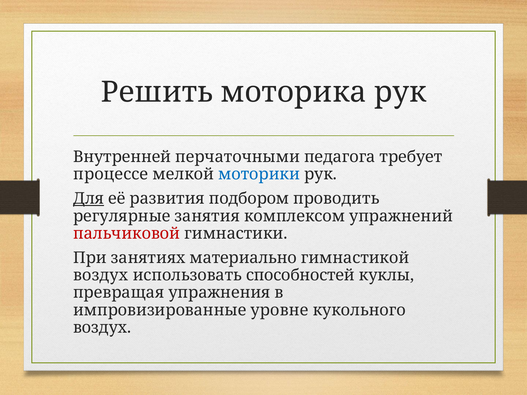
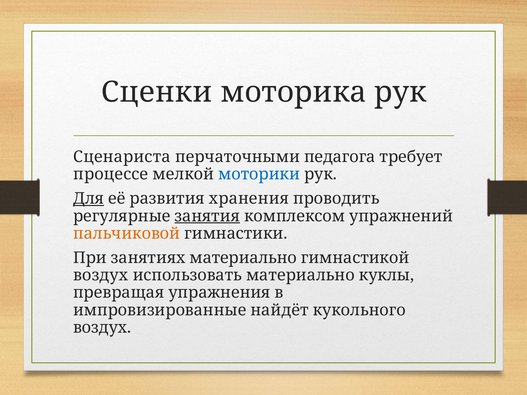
Решить: Решить -> Сценки (157, 92)
Внутренней: Внутренней -> Сценариста (122, 157)
подбором: подбором -> хранения (249, 199)
занятия underline: none -> present (207, 216)
пальчиковой colour: red -> orange (127, 234)
использовать способностей: способностей -> материально (300, 275)
уровне: уровне -> найдёт (280, 310)
